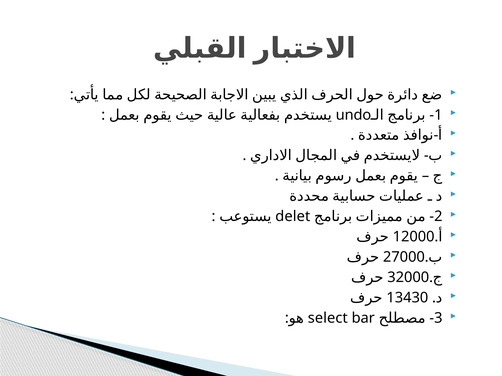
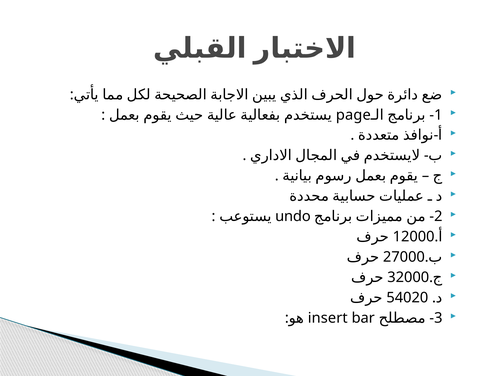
undo: undo -> page (353, 115)
delet: delet -> undo (293, 217)
13430: 13430 -> 54020 (407, 298)
select: select -> insert (328, 319)
